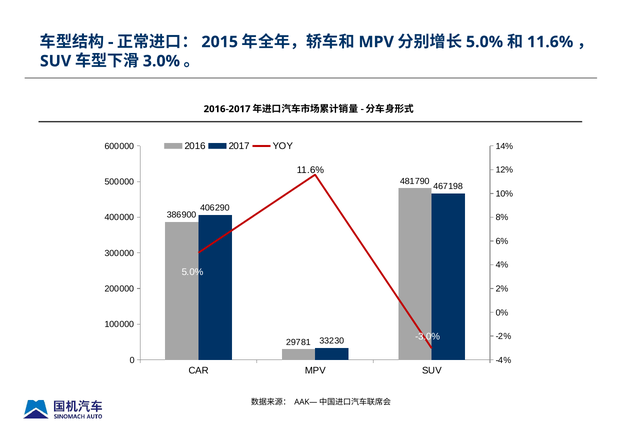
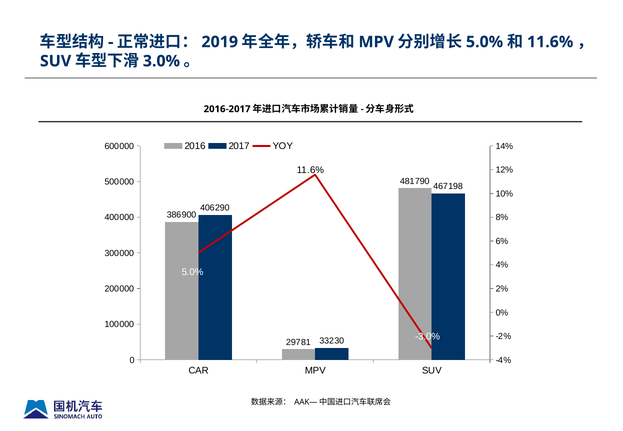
2015: 2015 -> 2019 (220, 42)
